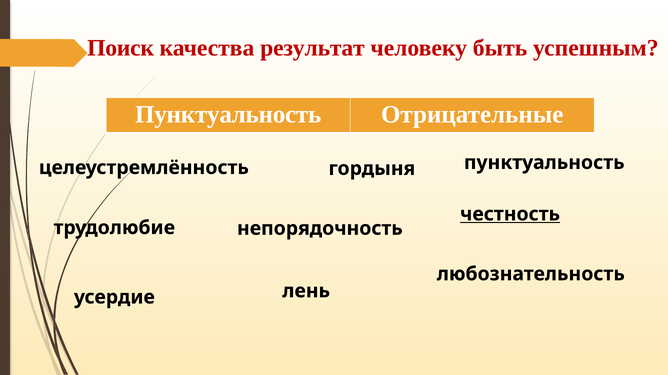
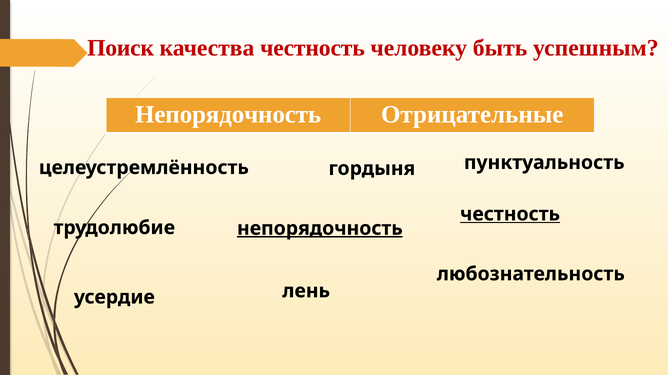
качества результат: результат -> честность (312, 48)
Пунктуальность: Пунктуальность -> Непорядочность (228, 115)
непорядочность underline: none -> present (320, 229)
